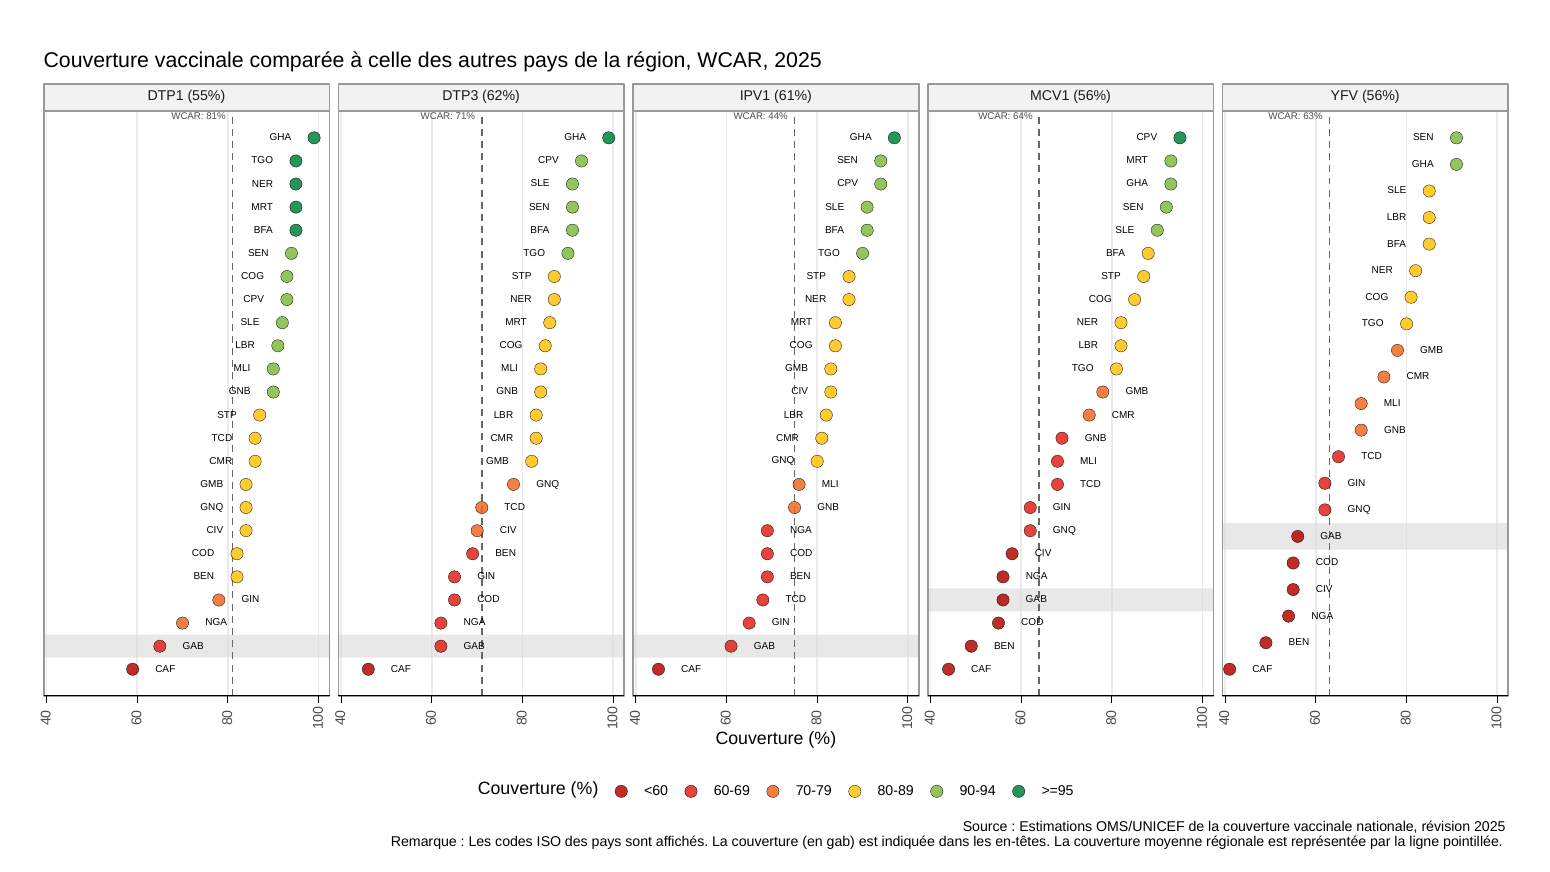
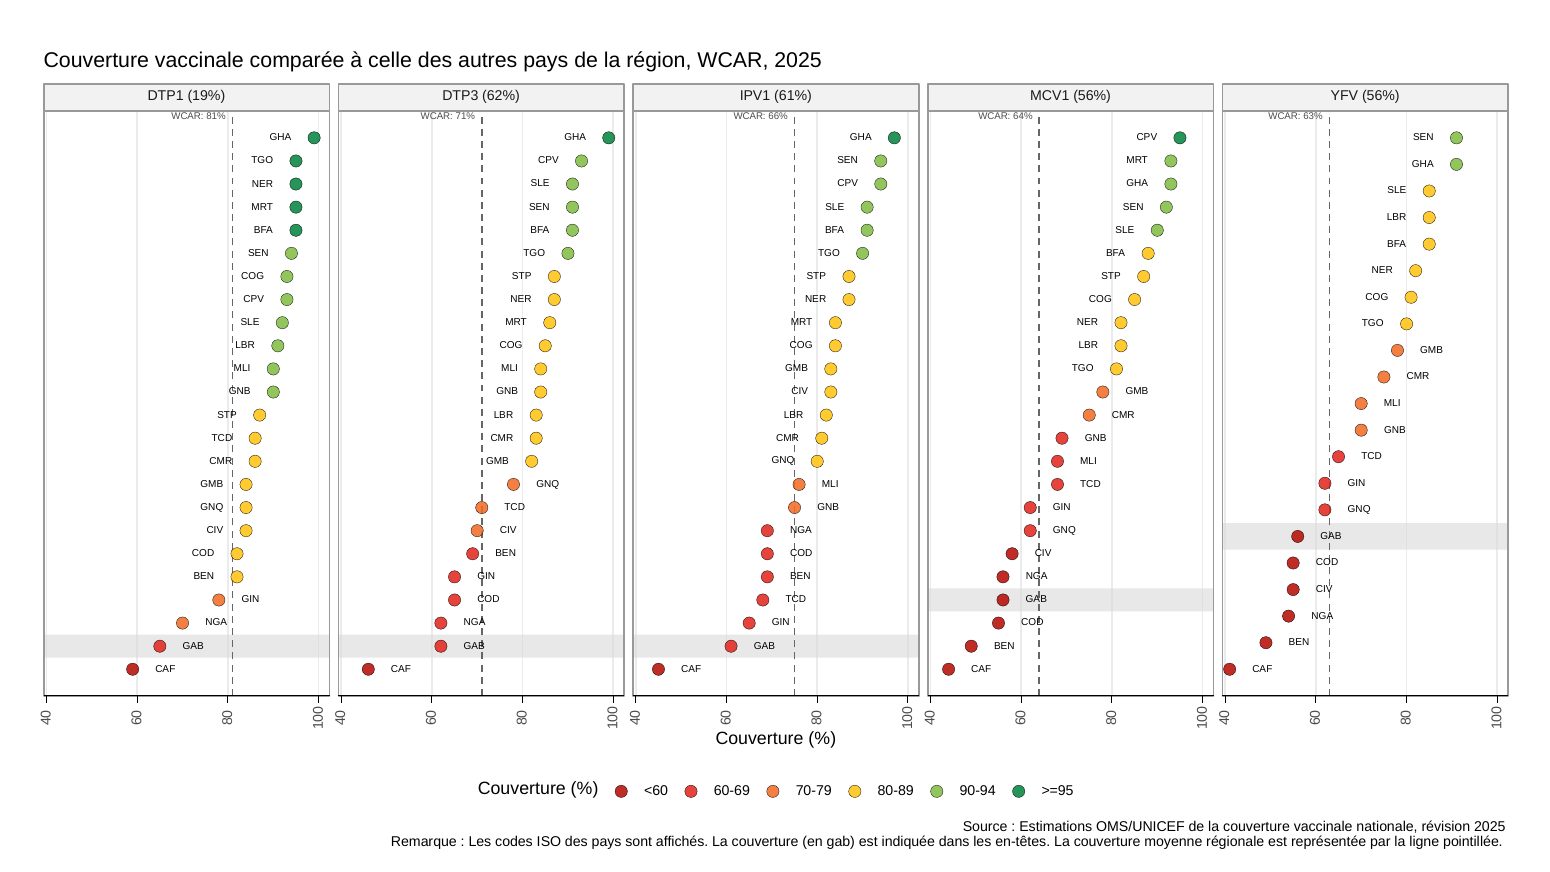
55%: 55% -> 19% (206, 96)
44%: 44% -> 66% (778, 116)
